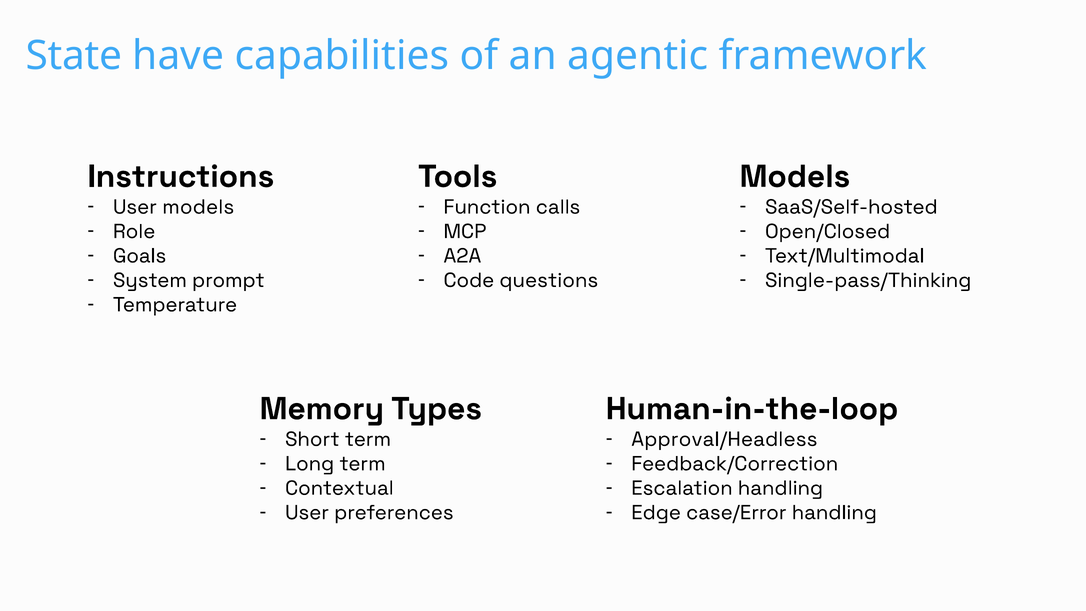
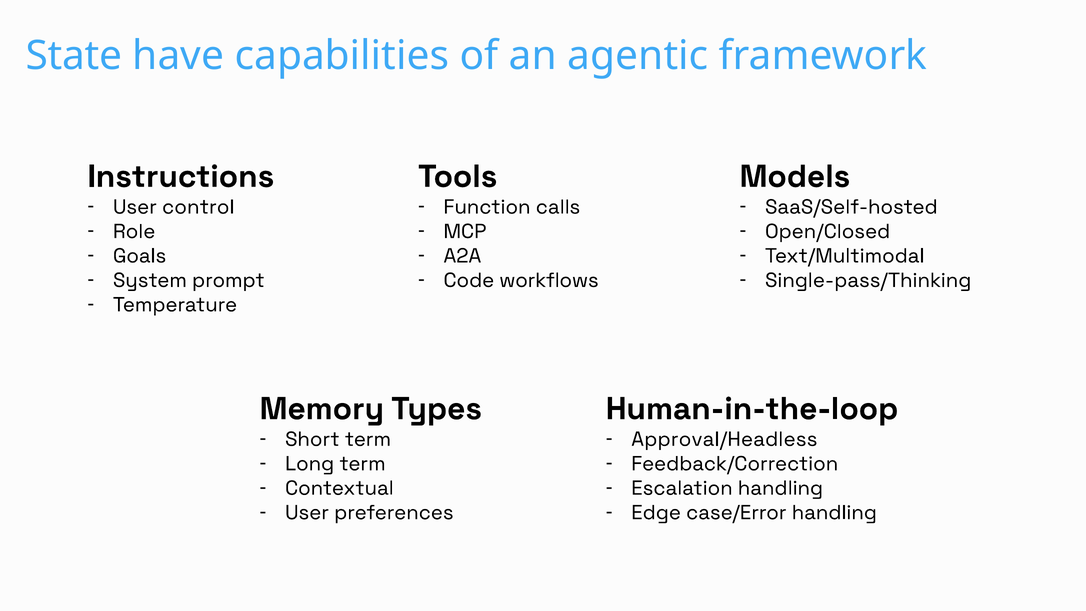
User models: models -> control (198, 207)
questions: questions -> workflows (549, 280)
